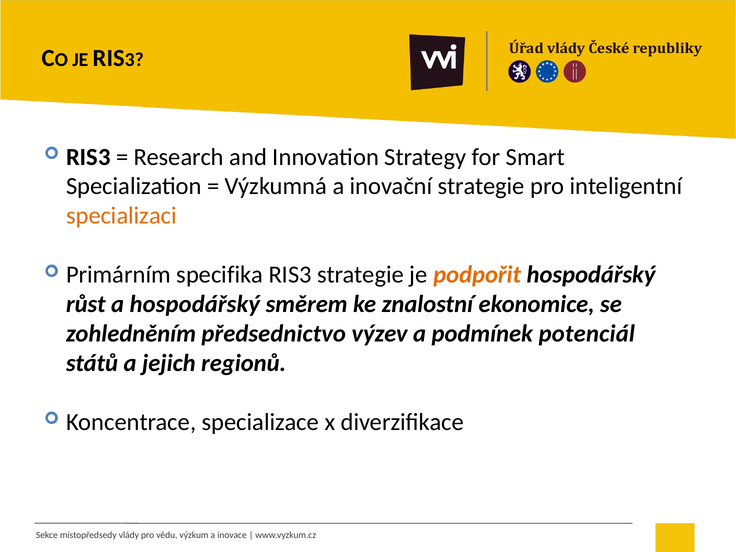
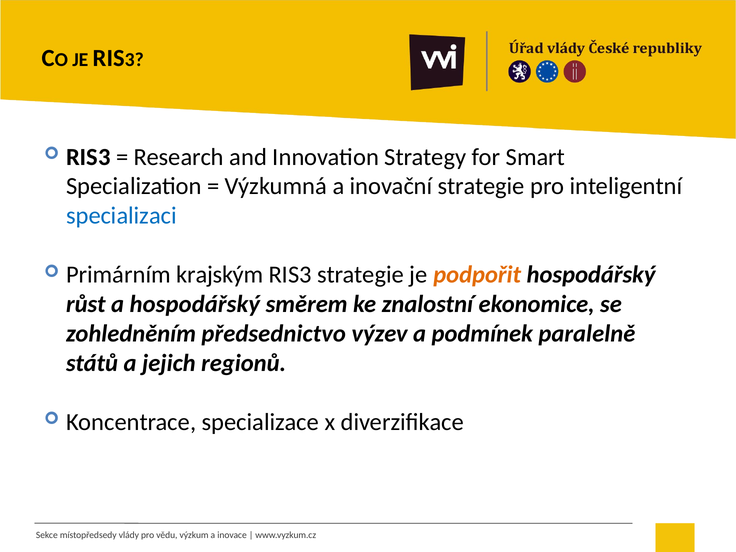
specializaci colour: orange -> blue (121, 216)
specifika: specifika -> krajským (220, 275)
potenciál: potenciál -> paralelně (587, 334)
